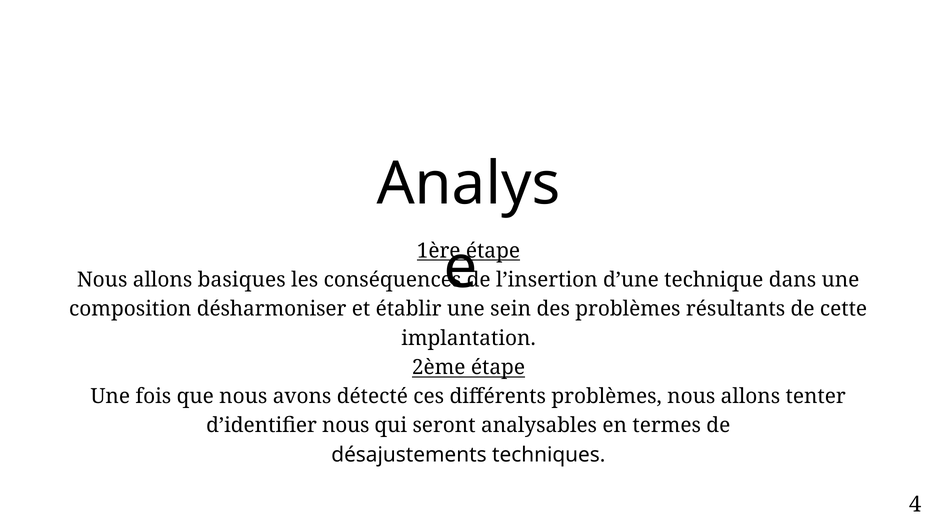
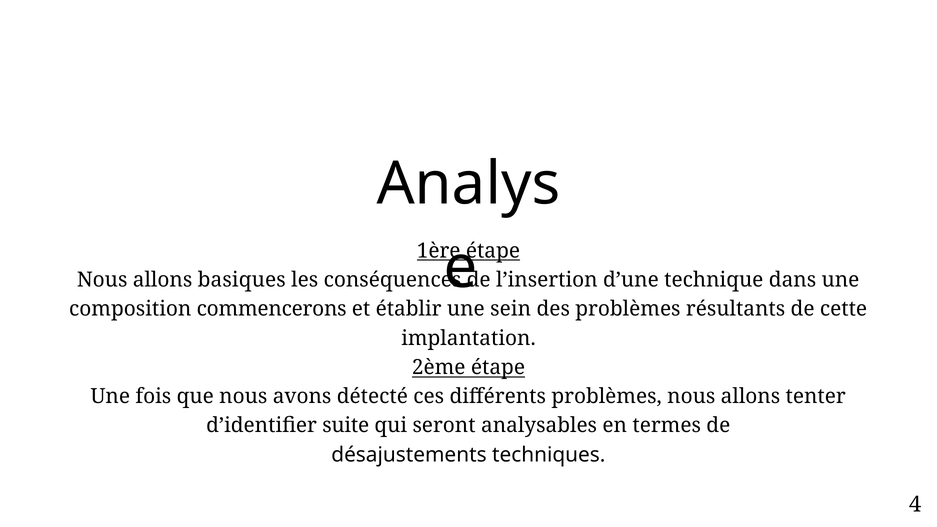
désharmoniser: désharmoniser -> commencerons (272, 309)
d’identifier nous: nous -> suite (346, 426)
